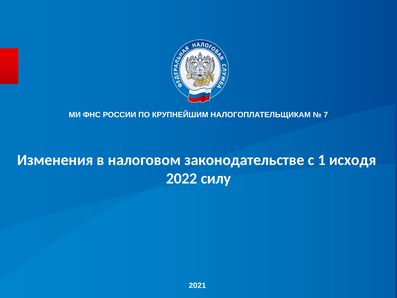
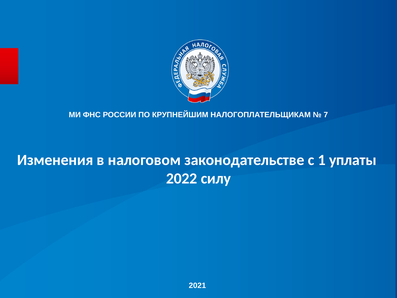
исходя: исходя -> уплаты (353, 160)
